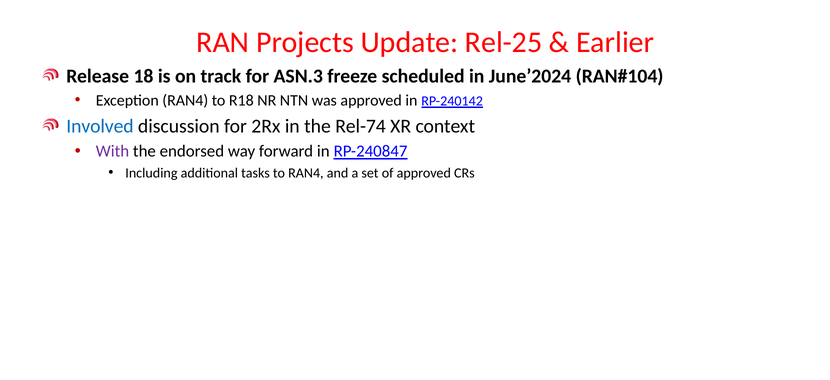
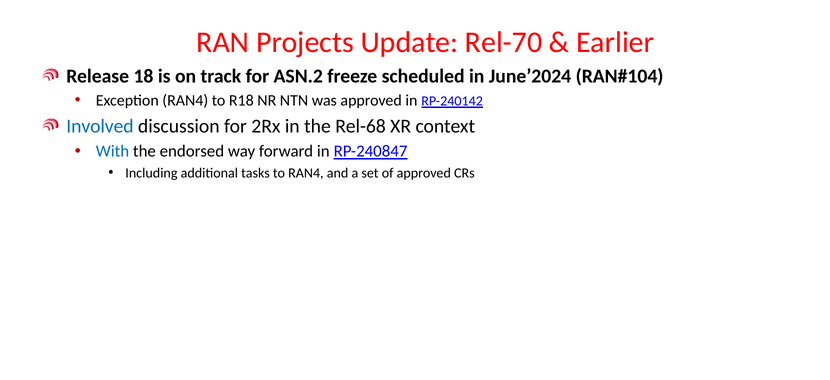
Rel-25: Rel-25 -> Rel-70 (504, 42)
ASN.3: ASN.3 -> ASN.2 (298, 76)
Rel-74: Rel-74 -> Rel-68 (361, 126)
With colour: purple -> blue (113, 151)
